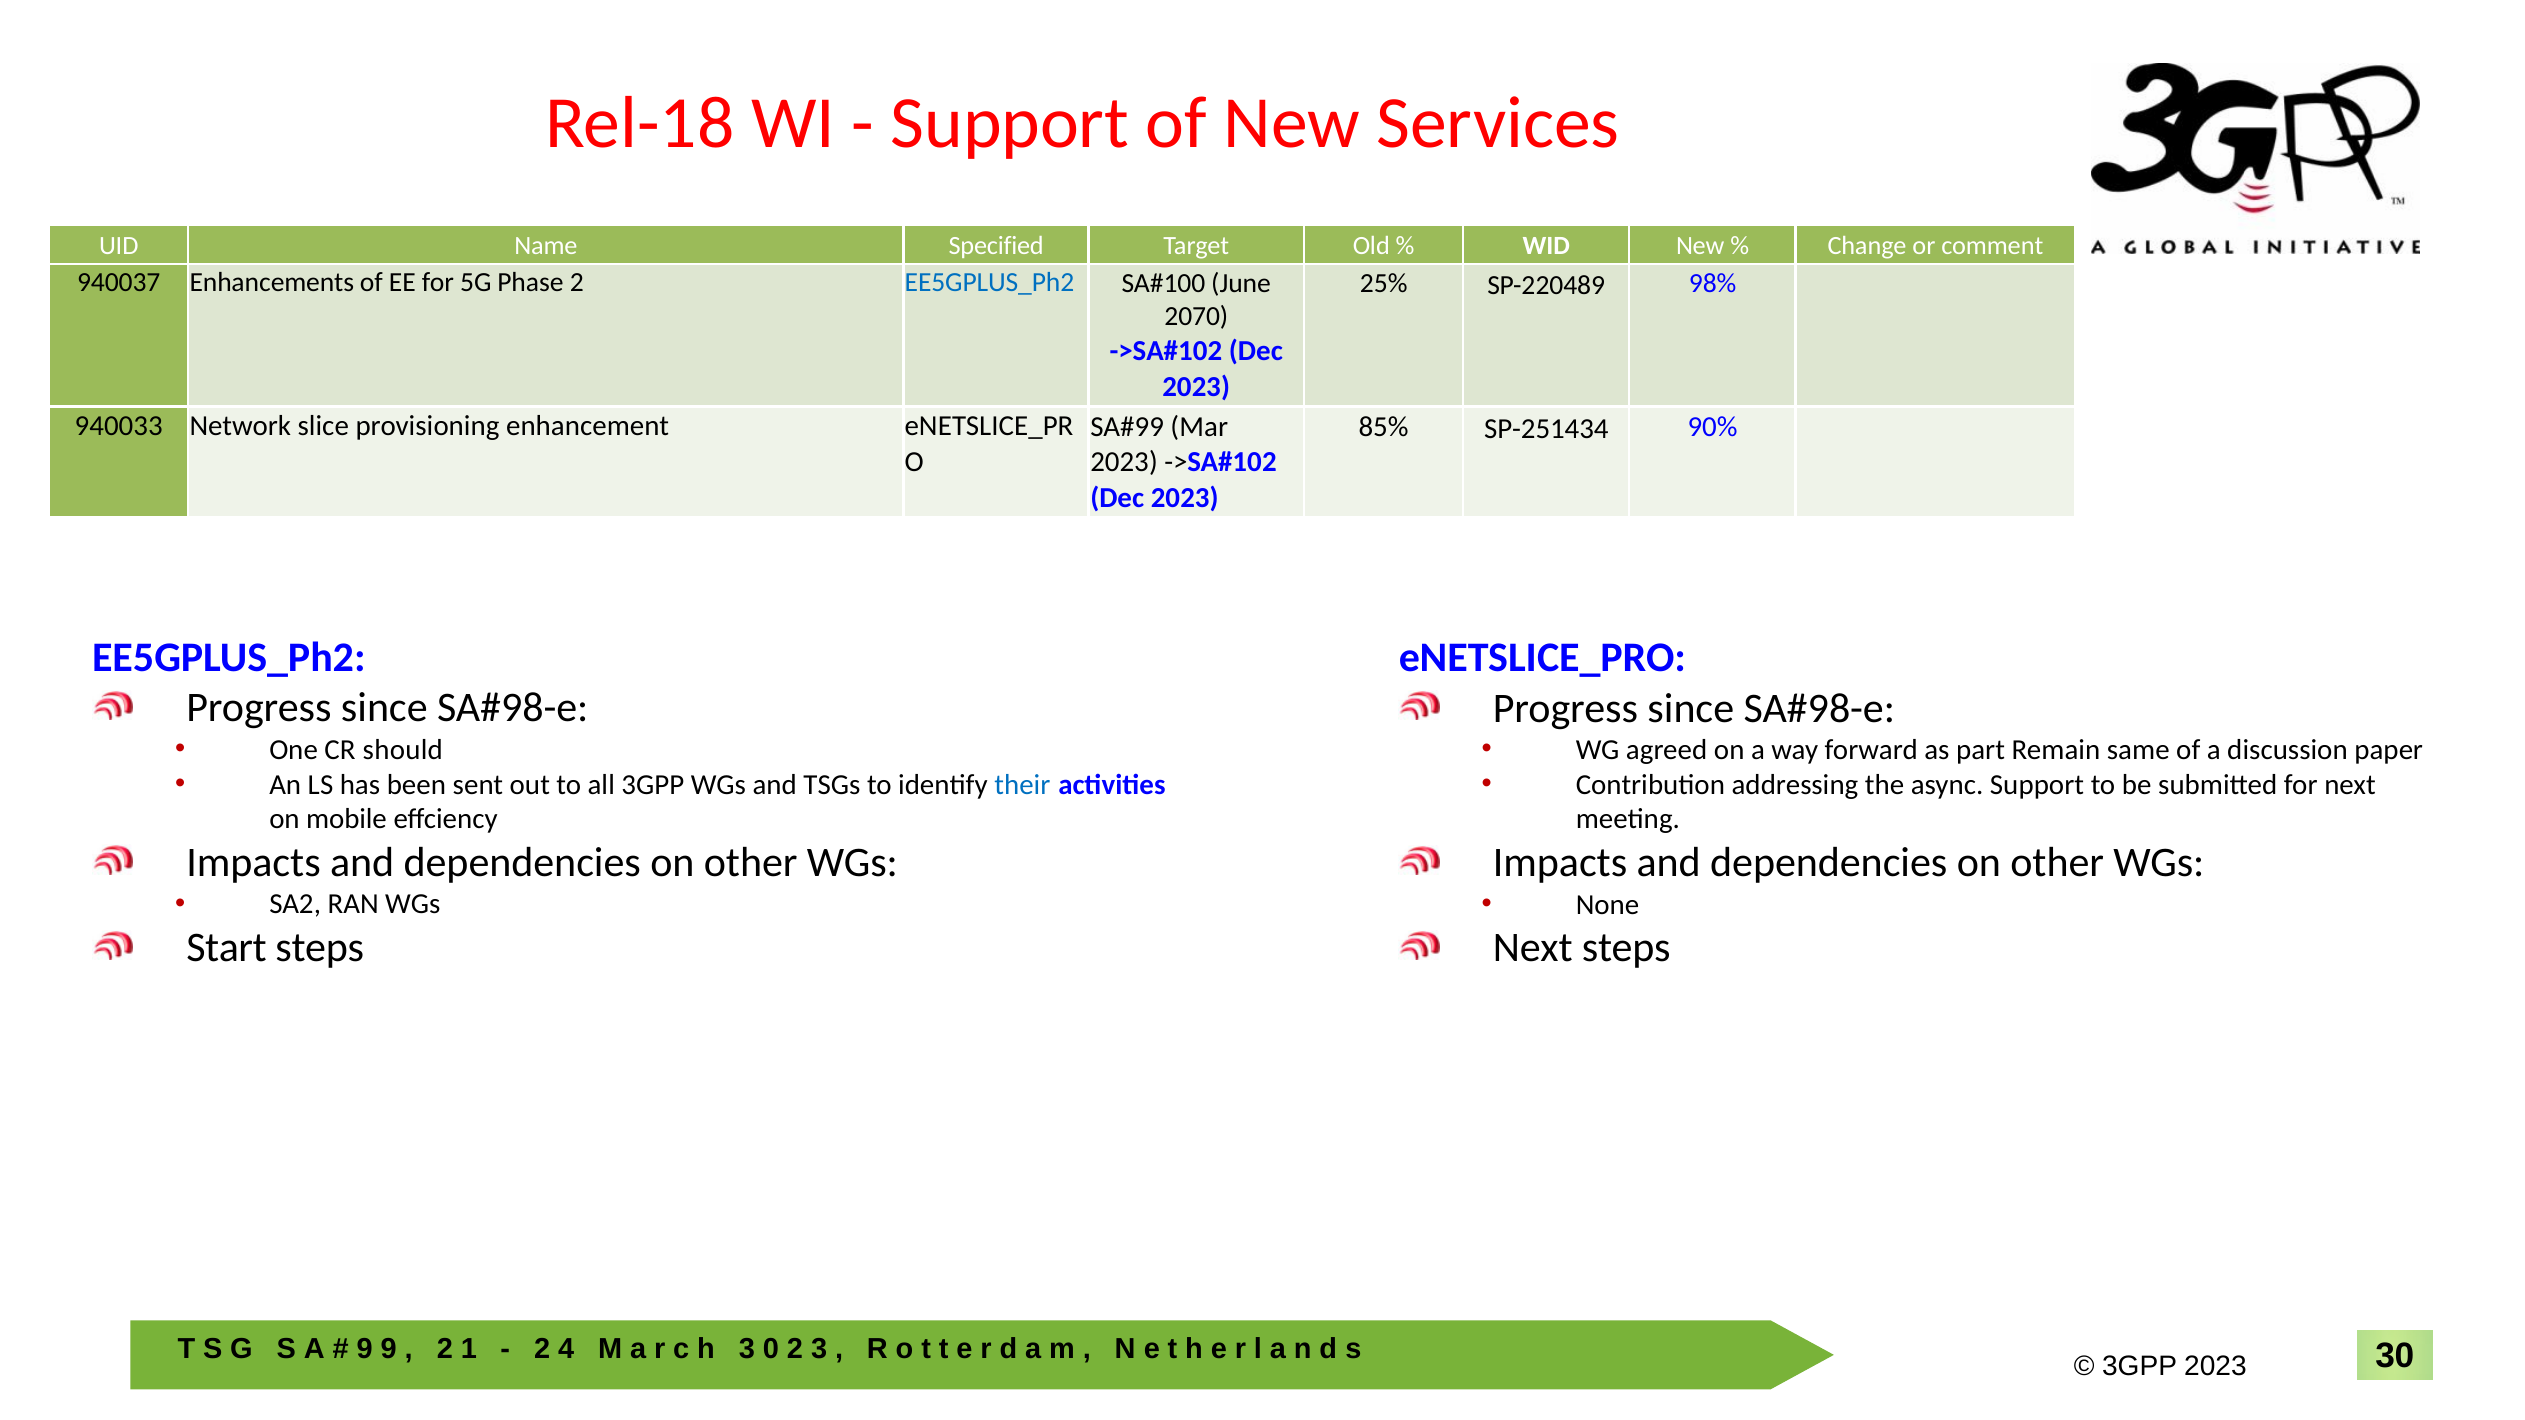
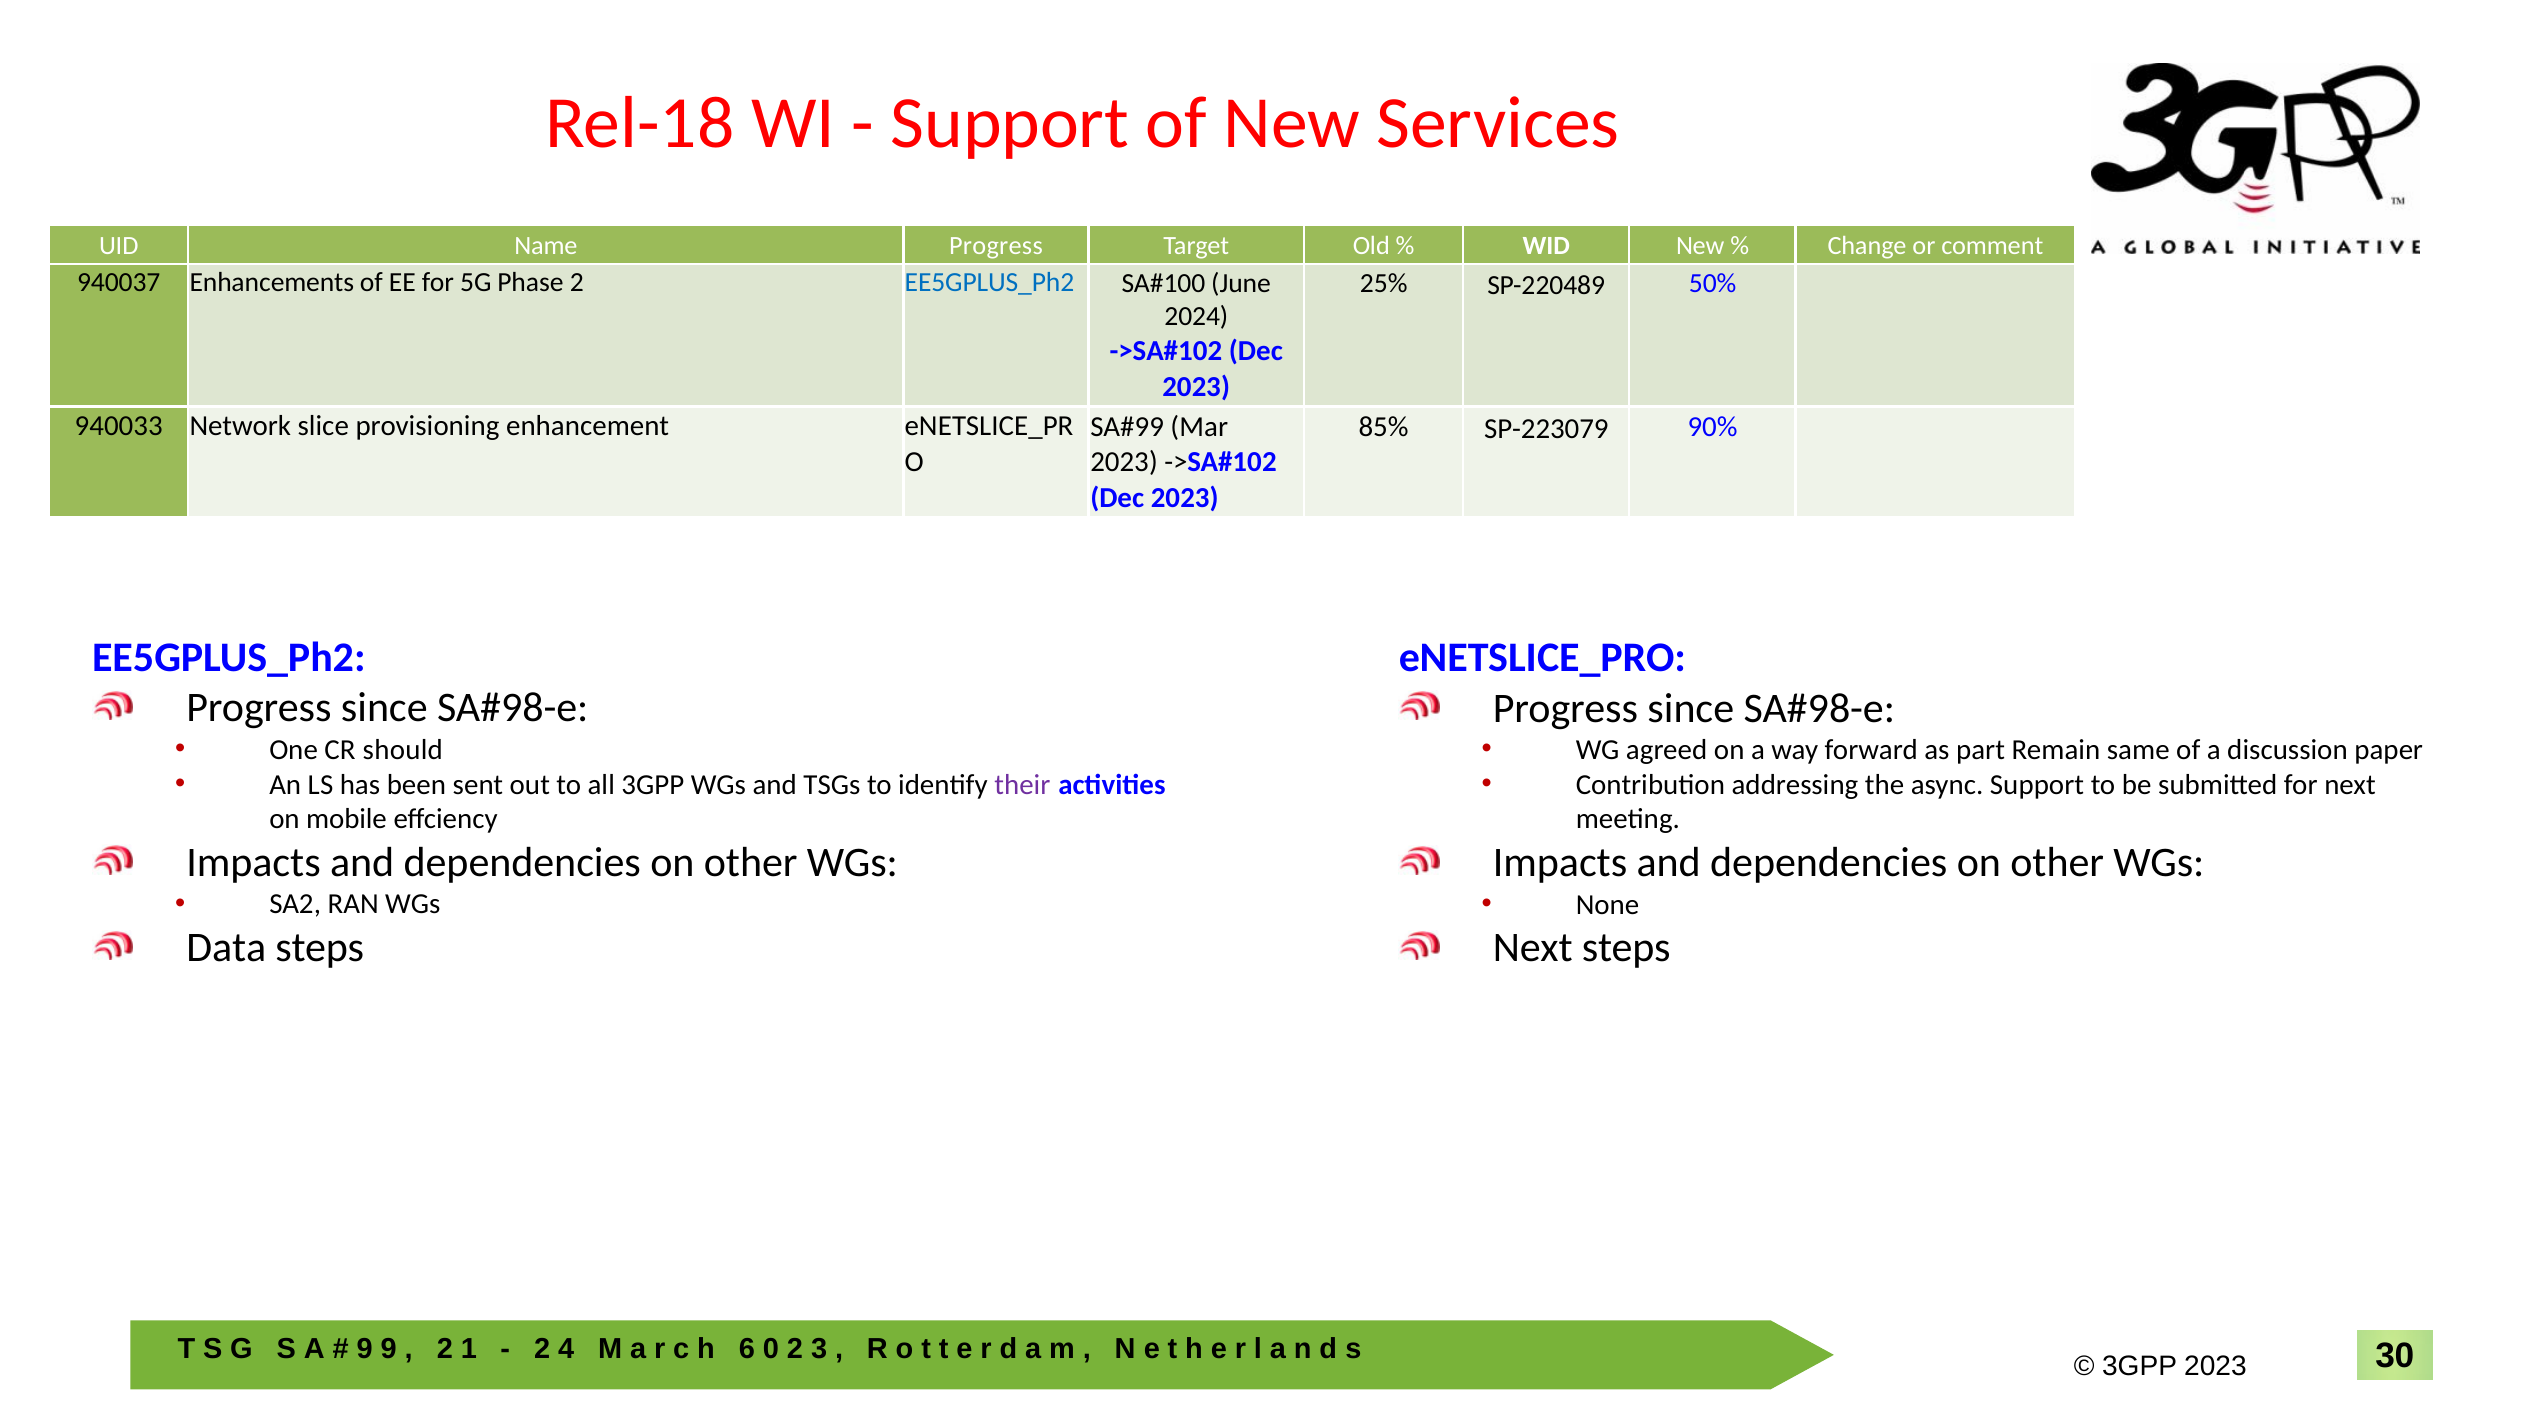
Name Specified: Specified -> Progress (996, 246)
98%: 98% -> 50% (1713, 284)
2070: 2070 -> 2024 (1196, 317)
SP-251434: SP-251434 -> SP-223079 (1546, 429)
their colour: blue -> purple (1022, 785)
Start: Start -> Data (226, 948)
3: 3 -> 6 (747, 1349)
